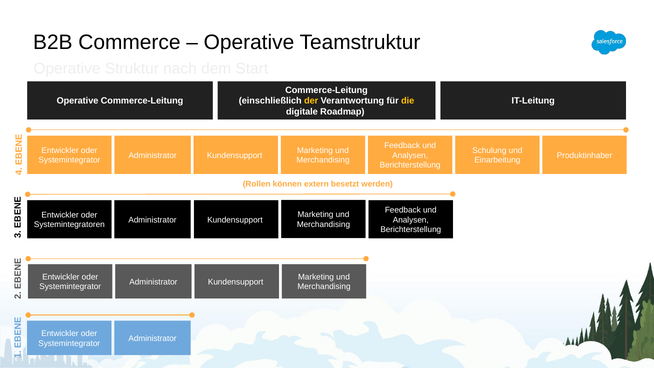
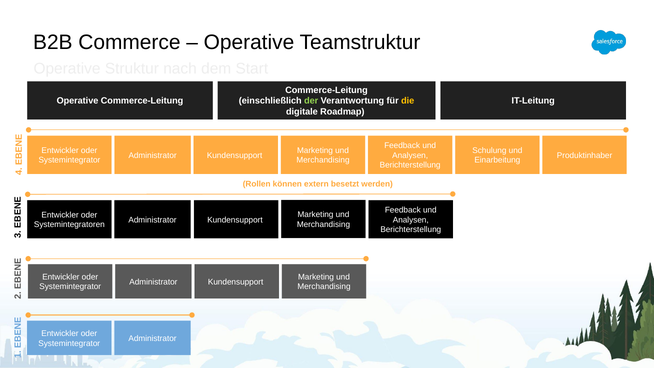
der colour: yellow -> light green (311, 101)
